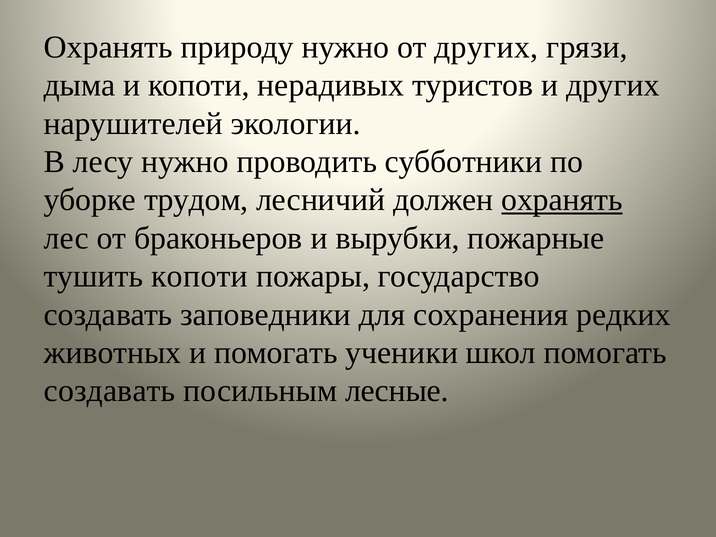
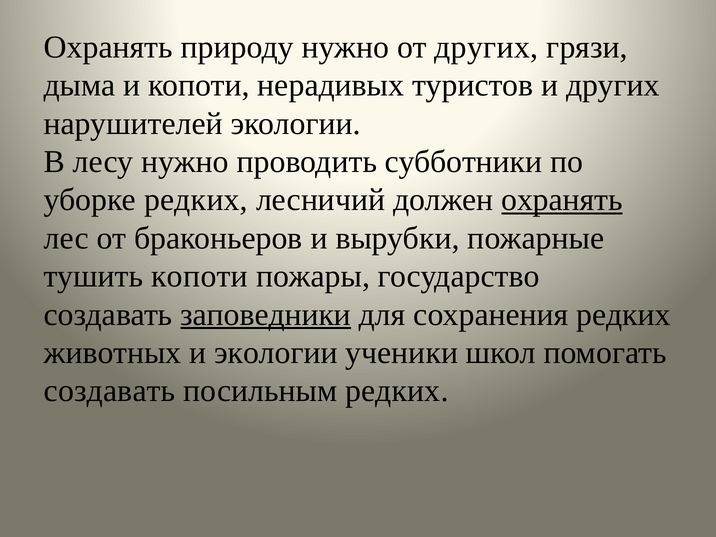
уборке трудом: трудом -> редких (196, 200)
заповедники underline: none -> present (266, 315)
и помогать: помогать -> экологии (276, 353)
посильным лесные: лесные -> редких (397, 391)
